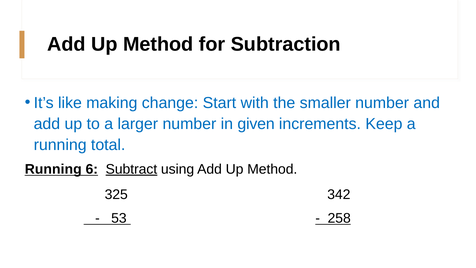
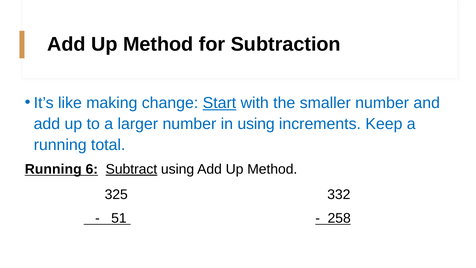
Start underline: none -> present (219, 103)
in given: given -> using (256, 124)
342: 342 -> 332 (339, 195)
53: 53 -> 51 (119, 218)
